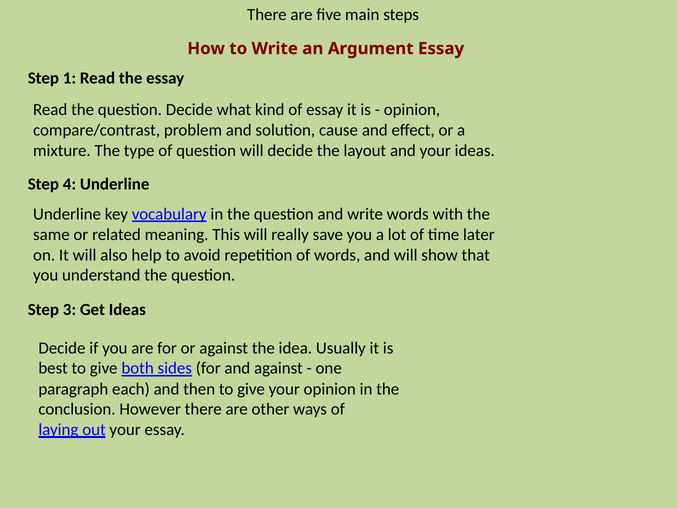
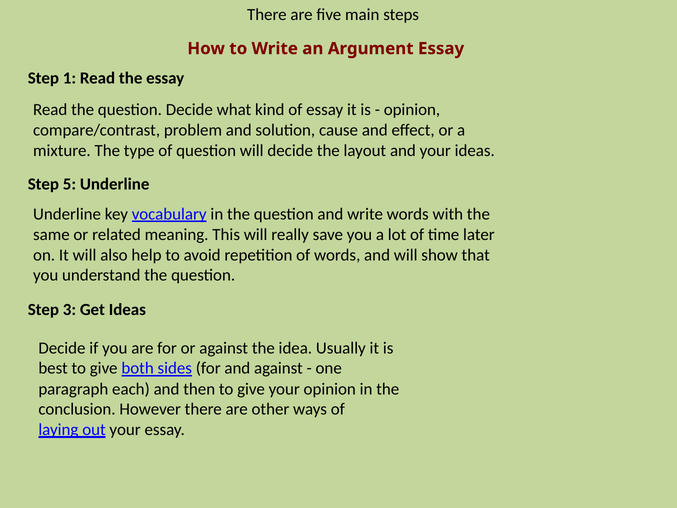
4: 4 -> 5 (69, 184)
